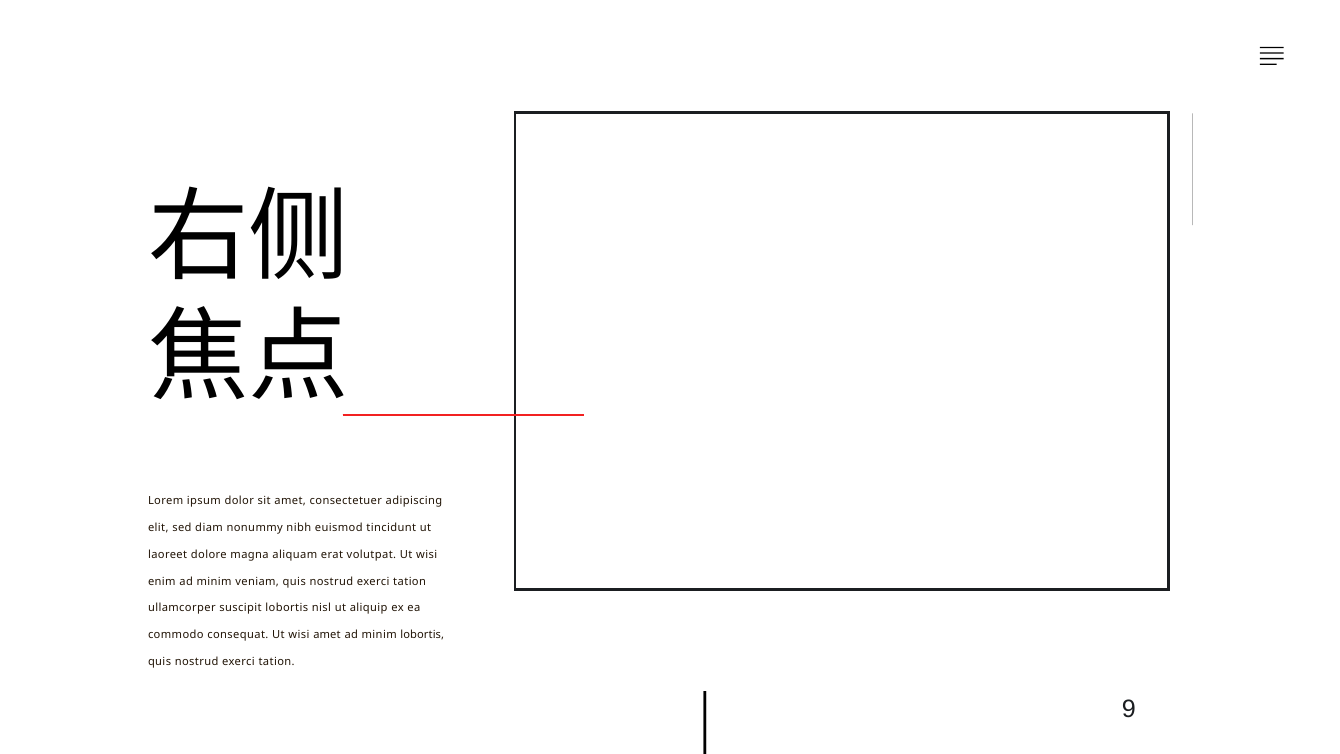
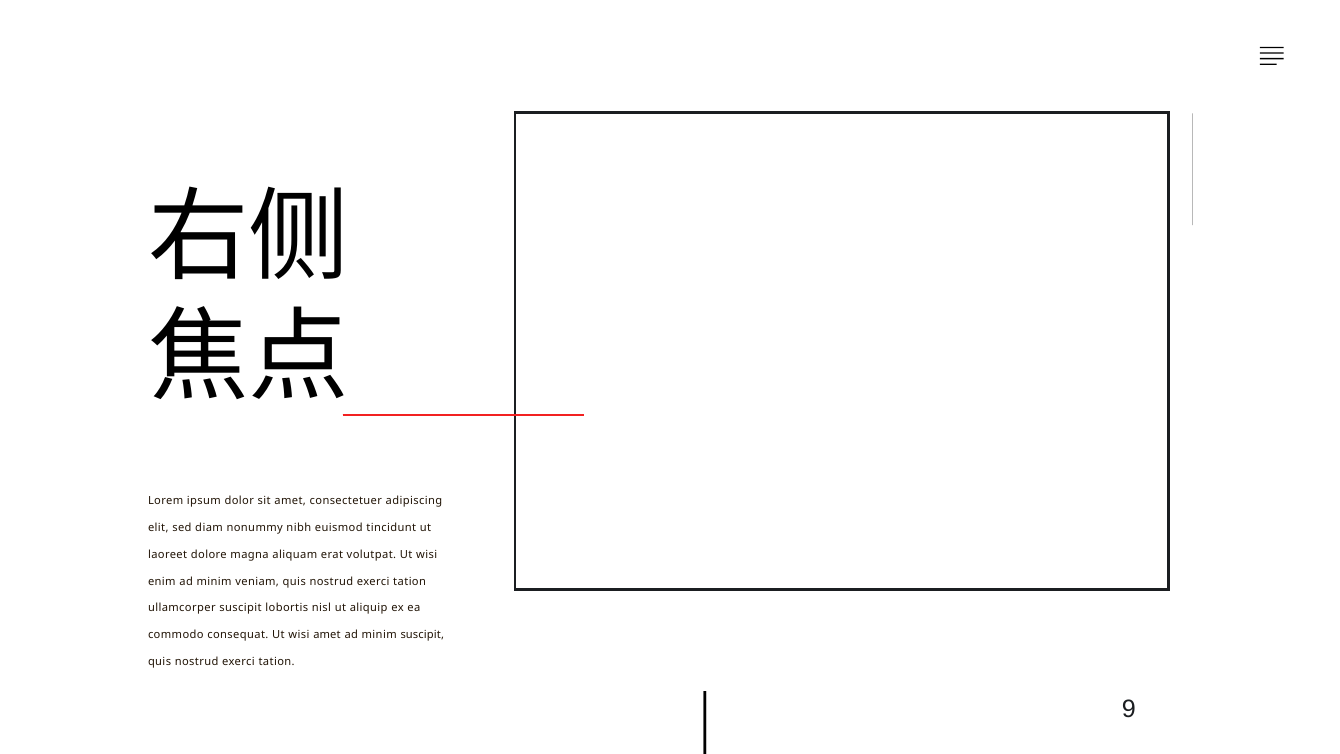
minim lobortis: lobortis -> suscipit (422, 635)
